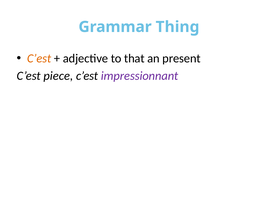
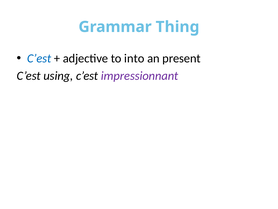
C’est colour: orange -> blue (39, 58)
that: that -> into (134, 58)
piece: piece -> using (58, 76)
